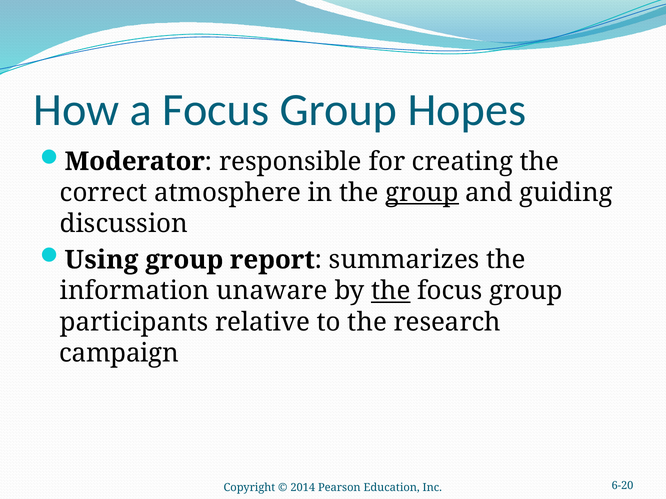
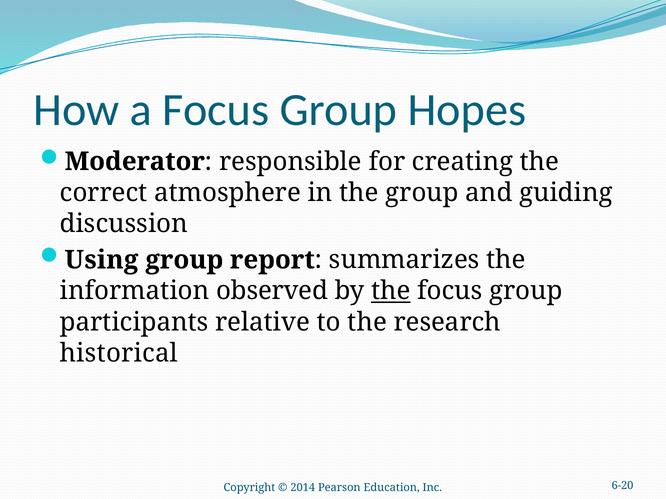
group underline: present -> none (422, 193)
unaware: unaware -> observed (272, 291)
campaign: campaign -> historical (119, 353)
